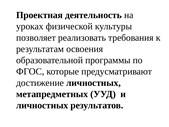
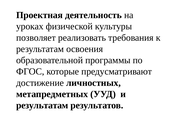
личностных: личностных -> результатам (42, 105)
